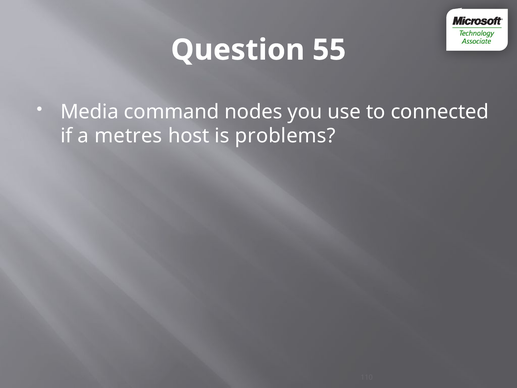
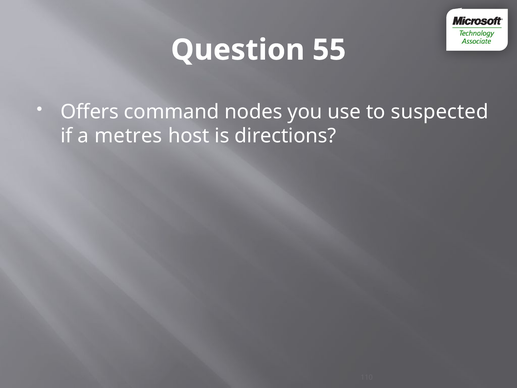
Media: Media -> Offers (90, 112)
connected: connected -> suspected (440, 112)
problems: problems -> directions (285, 136)
